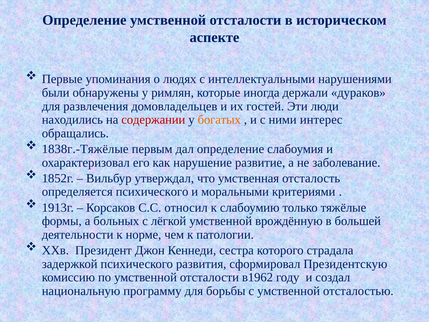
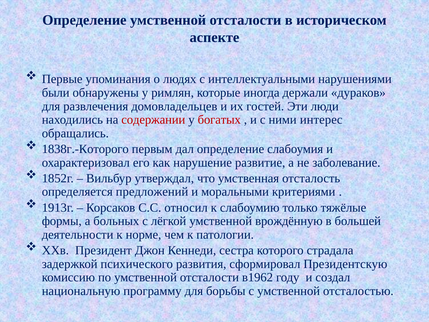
богатых colour: orange -> red (219, 120)
1838г.-Тяжёлые: 1838г.-Тяжёлые -> 1838г.-Которого (85, 149)
определяется психического: психического -> предложений (152, 192)
